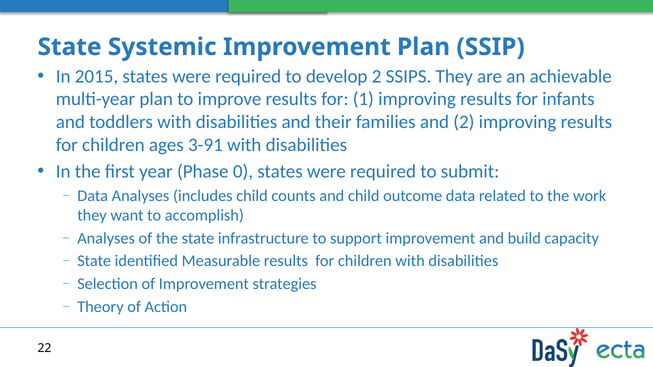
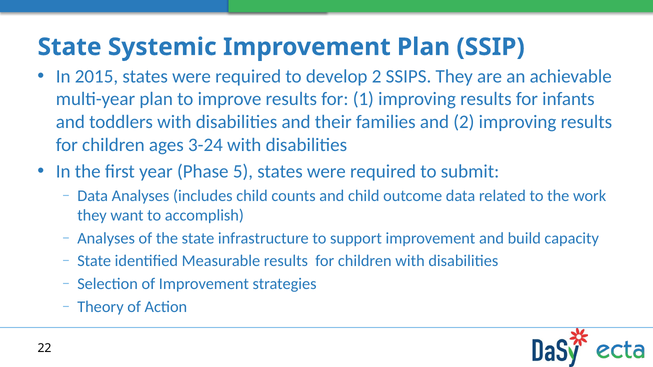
3-91: 3-91 -> 3-24 (205, 145)
0: 0 -> 5 (243, 172)
